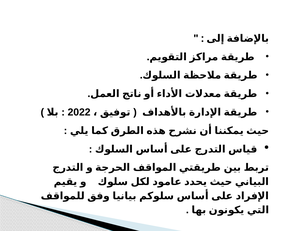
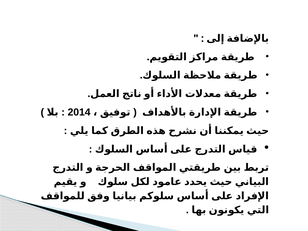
2022: 2022 -> 2014 (79, 112)
